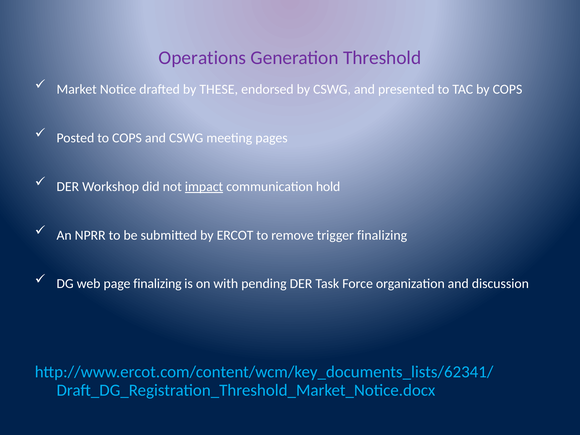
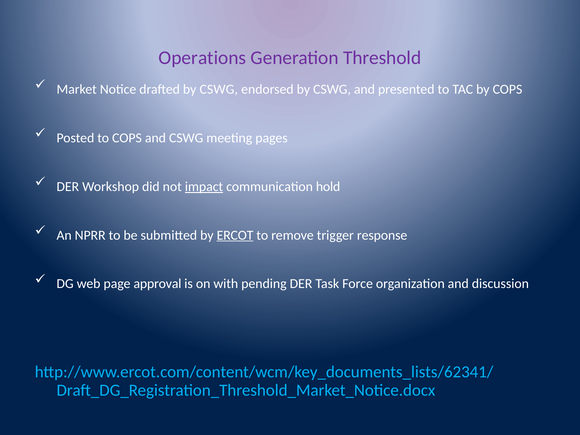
drafted by THESE: THESE -> CSWG (219, 89)
ERCOT underline: none -> present (235, 235)
trigger finalizing: finalizing -> response (382, 235)
page finalizing: finalizing -> approval (157, 284)
